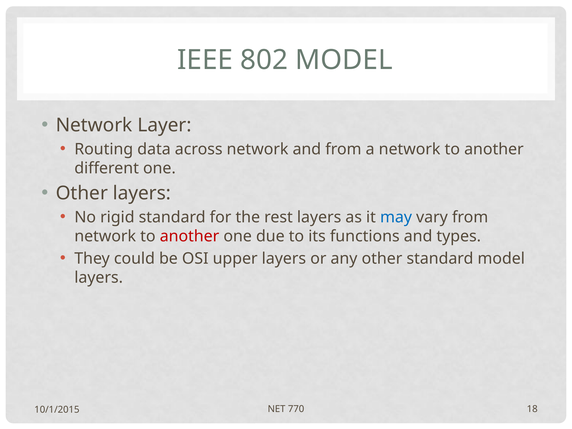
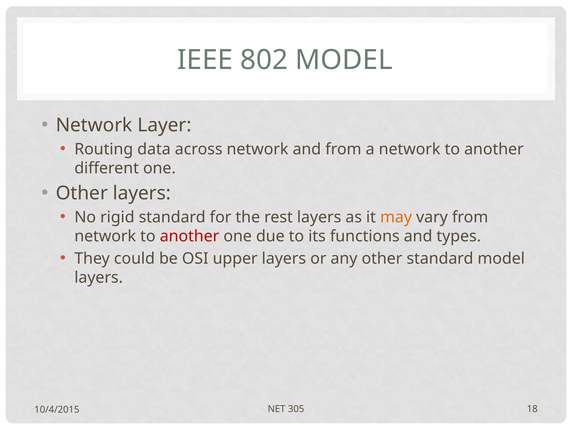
may colour: blue -> orange (396, 217)
770: 770 -> 305 (296, 409)
10/1/2015: 10/1/2015 -> 10/4/2015 (57, 410)
